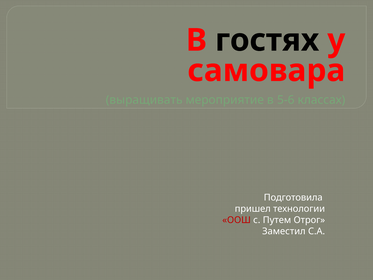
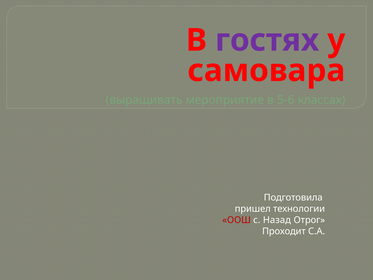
гостях colour: black -> purple (267, 40)
Путем: Путем -> Назад (277, 220)
Заместил: Заместил -> Проходит (284, 231)
